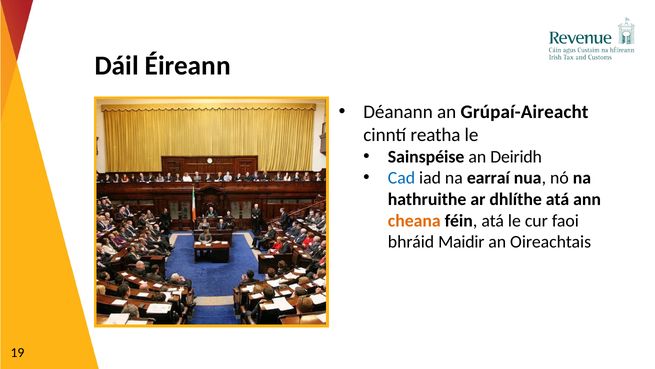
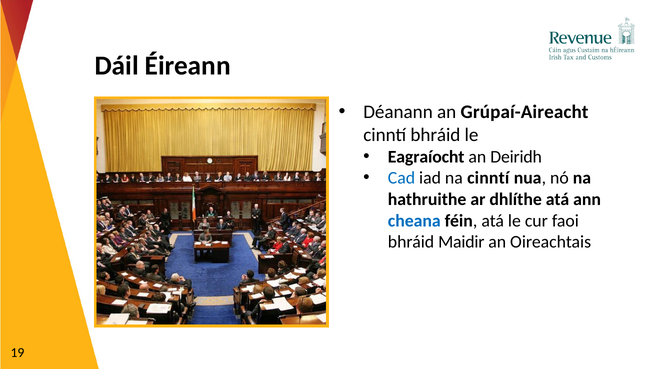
cinntí reatha: reatha -> bhráid (435, 135)
Sainspéise: Sainspéise -> Eagraíocht (426, 157)
na earraí: earraí -> cinntí (488, 178)
cheana colour: orange -> blue (414, 220)
